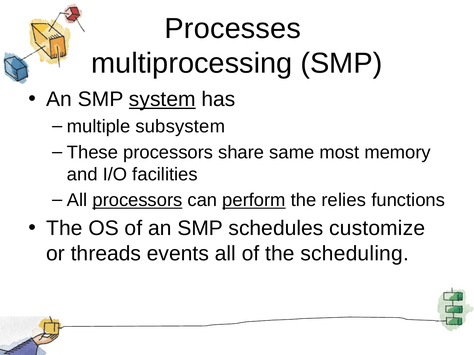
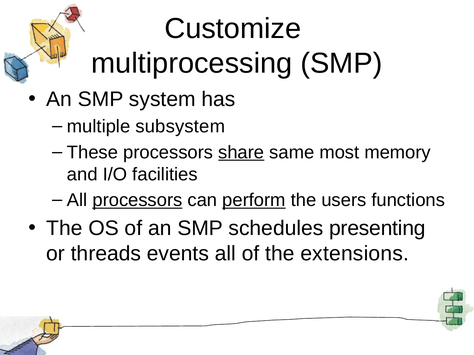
Processes: Processes -> Customize (233, 29)
system underline: present -> none (162, 99)
share underline: none -> present (241, 152)
relies: relies -> users (344, 200)
customize: customize -> presenting (377, 229)
scheduling: scheduling -> extensions (355, 254)
